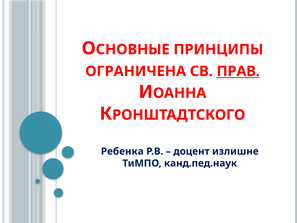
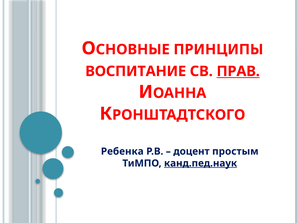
ОГРАНИЧЕНА: ОГРАНИЧЕНА -> ВОСПИТАНИЕ (136, 71)
излишне: излишне -> простым (235, 151)
канд.пед.наук underline: none -> present (201, 163)
